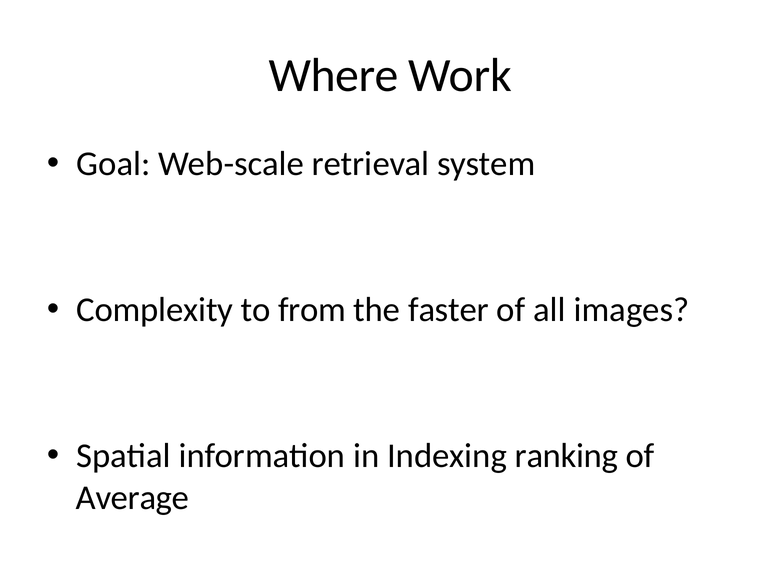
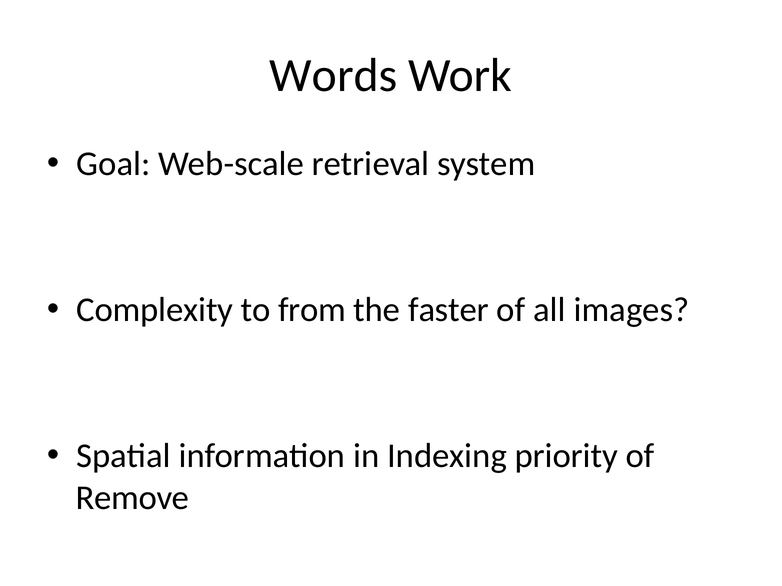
Where: Where -> Words (333, 76)
ranking: ranking -> priority (566, 456)
Average: Average -> Remove (133, 498)
